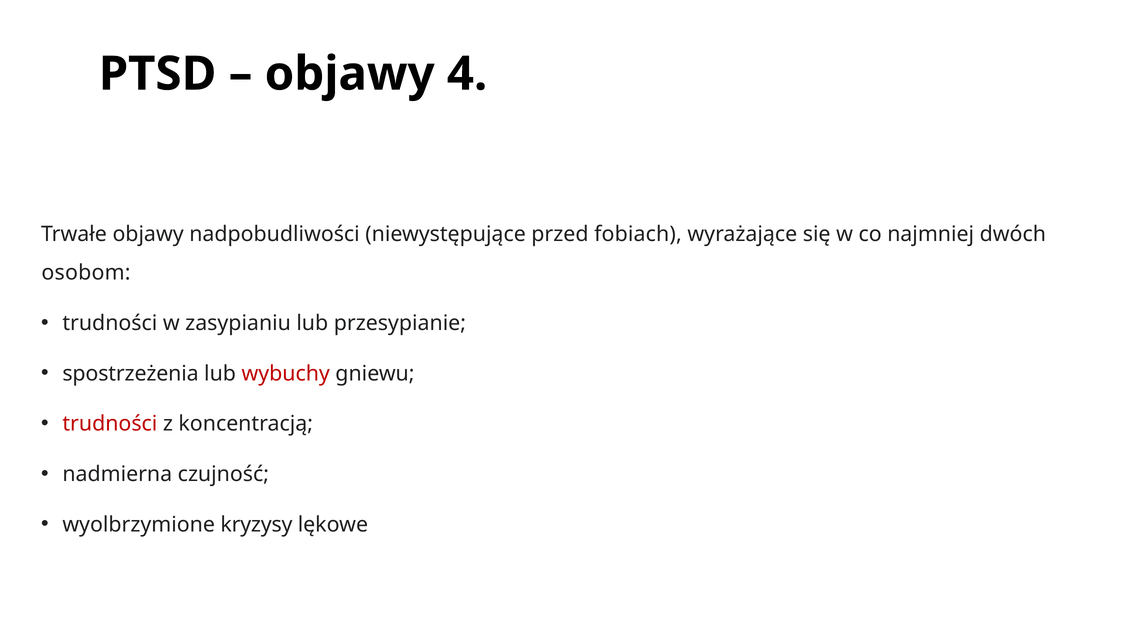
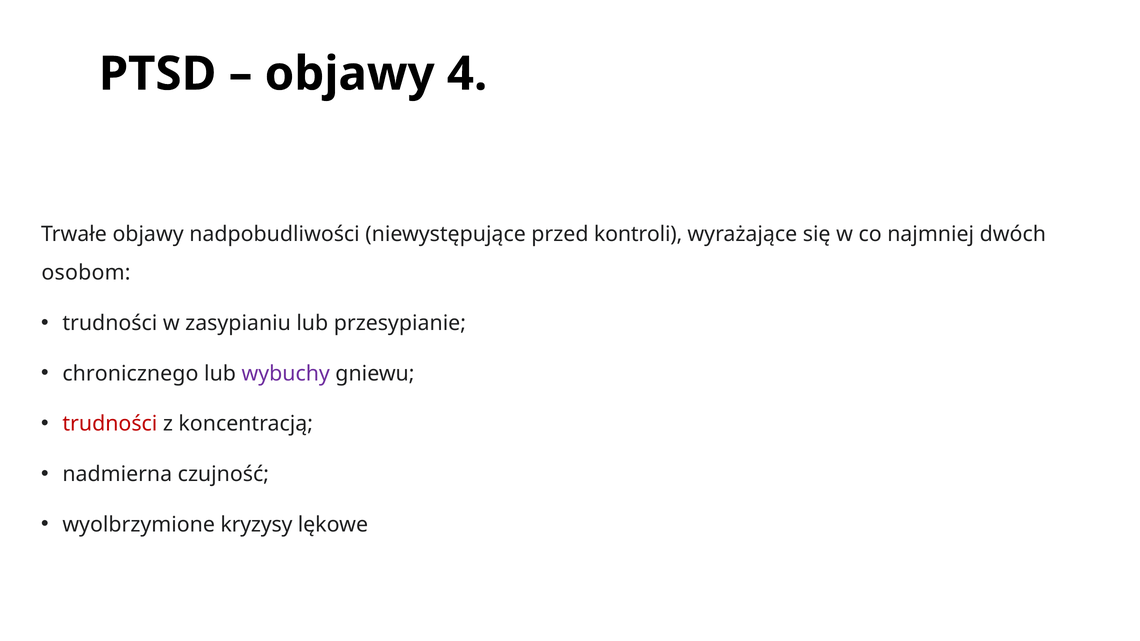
fobiach: fobiach -> kontroli (638, 235)
spostrzeżenia: spostrzeżenia -> chronicznego (130, 374)
wybuchy colour: red -> purple (286, 374)
